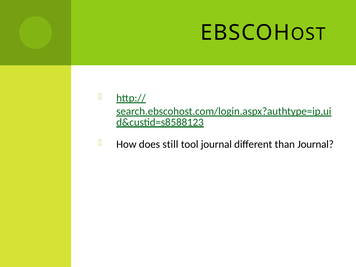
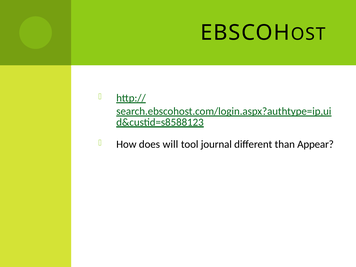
still: still -> will (170, 144)
than Journal: Journal -> Appear (316, 144)
